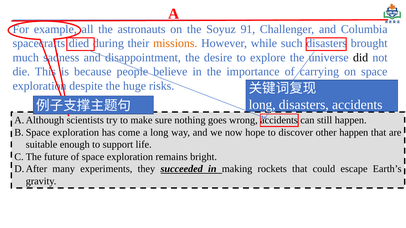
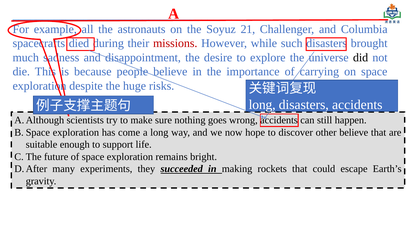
91: 91 -> 21 (248, 29)
missions colour: orange -> red (175, 43)
other happen: happen -> believe (354, 133)
